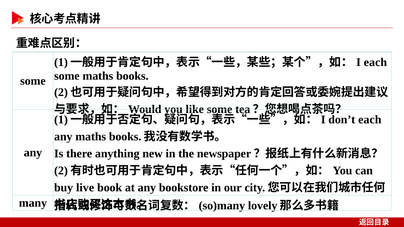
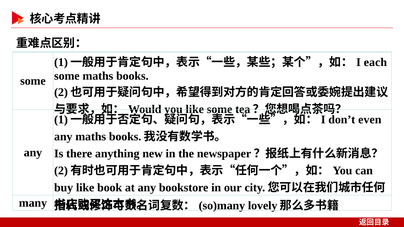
don’t each: each -> even (370, 120)
buy live: live -> like (85, 188)
